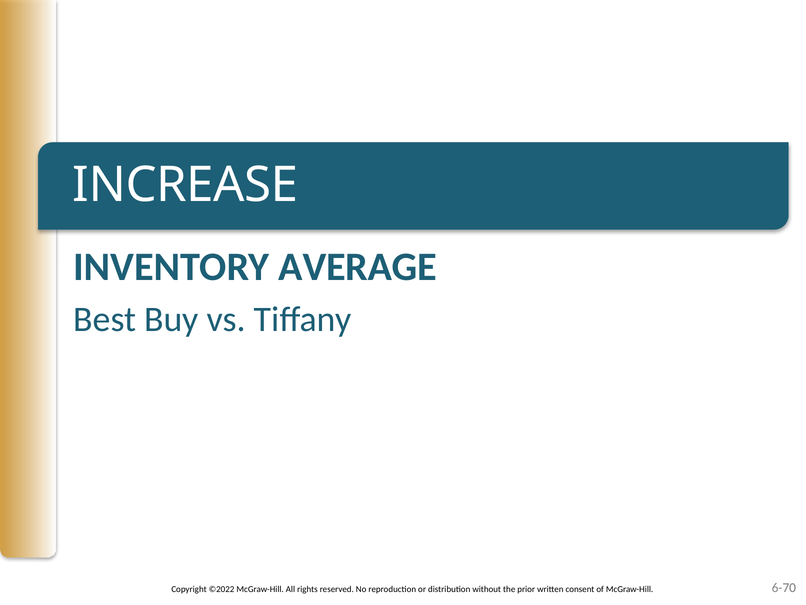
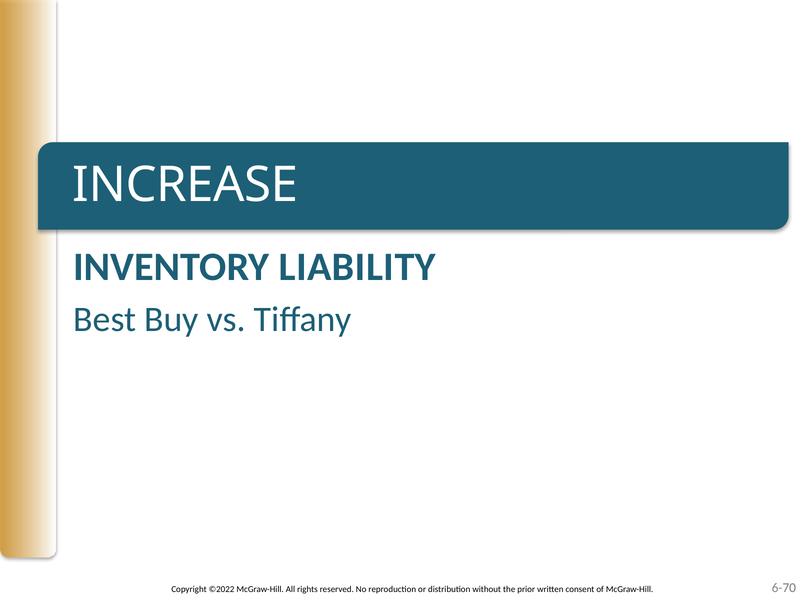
AVERAGE: AVERAGE -> LIABILITY (357, 267)
